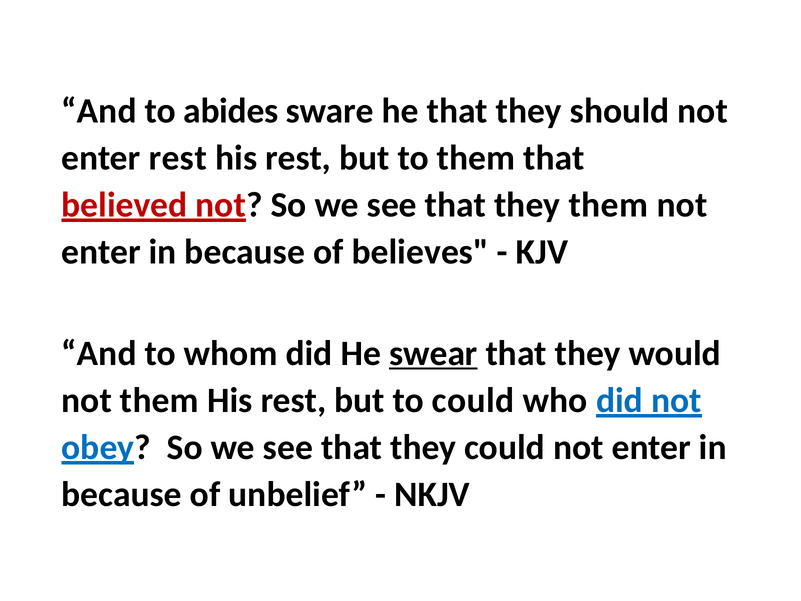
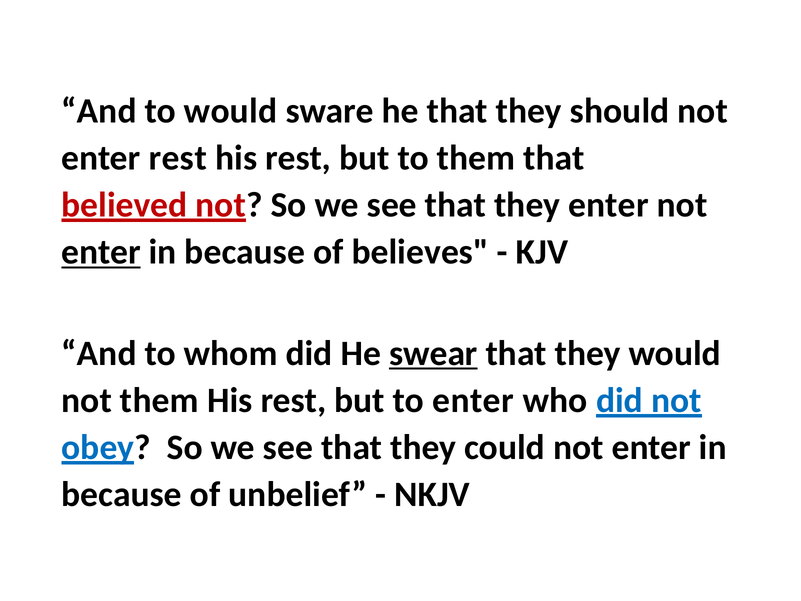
to abides: abides -> would (231, 111)
they them: them -> enter (608, 205)
enter underline: none -> present (101, 252)
to could: could -> enter (473, 400)
